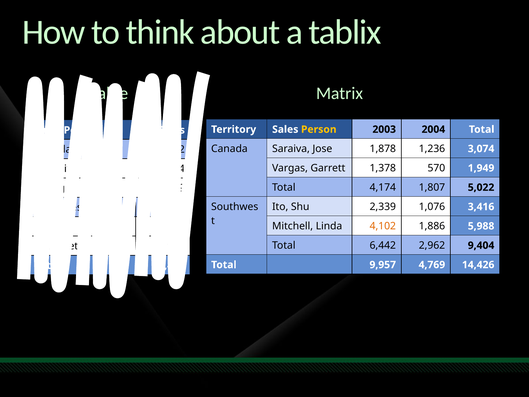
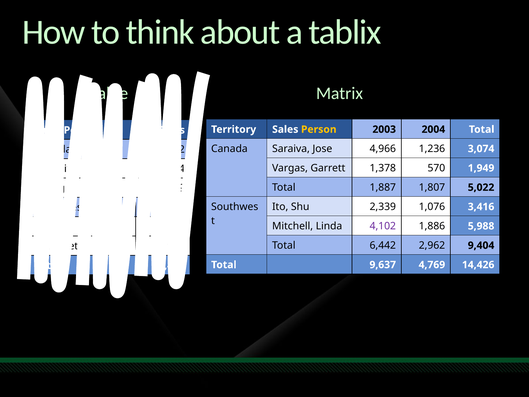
1,878: 1,878 -> 4,966 (383, 149)
4,174: 4,174 -> 1,887 (383, 187)
4,102 colour: orange -> purple (383, 226)
9,957: 9,957 -> 9,637 (383, 265)
